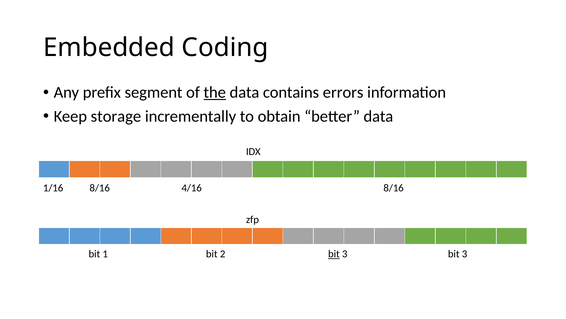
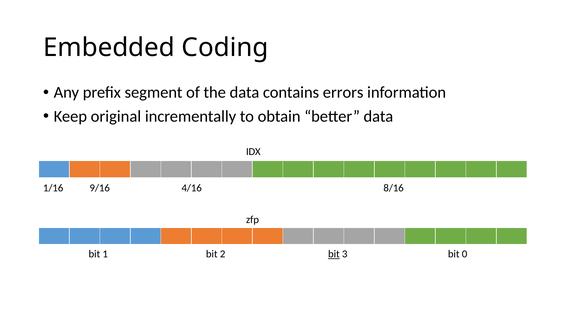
the underline: present -> none (215, 92)
storage: storage -> original (116, 116)
1/16 8/16: 8/16 -> 9/16 (100, 188)
3 bit 3: 3 -> 0 (465, 254)
